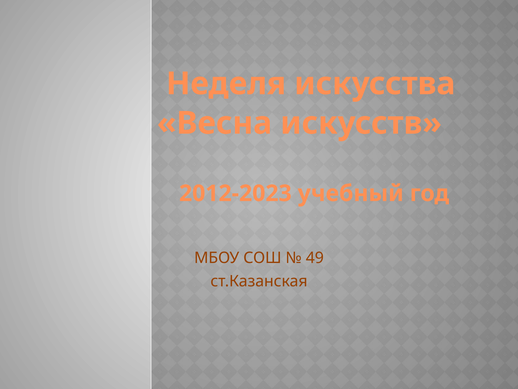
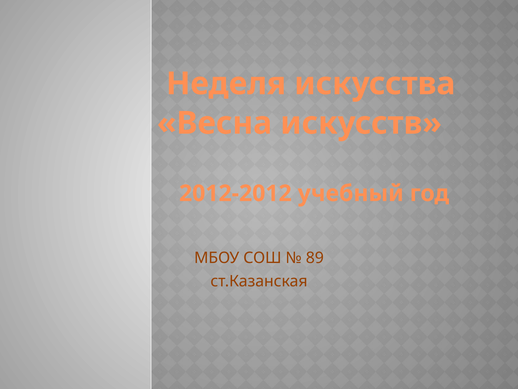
2012-2023: 2012-2023 -> 2012-2012 (235, 193)
49: 49 -> 89 (315, 257)
